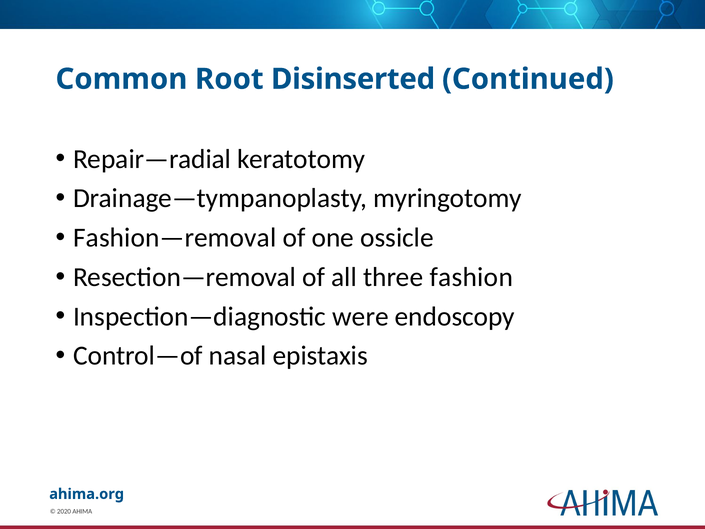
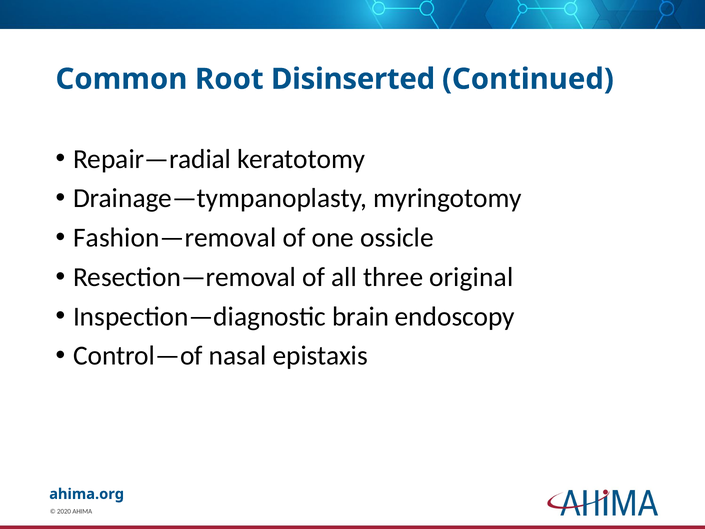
fashion: fashion -> original (471, 277)
were: were -> brain (361, 316)
